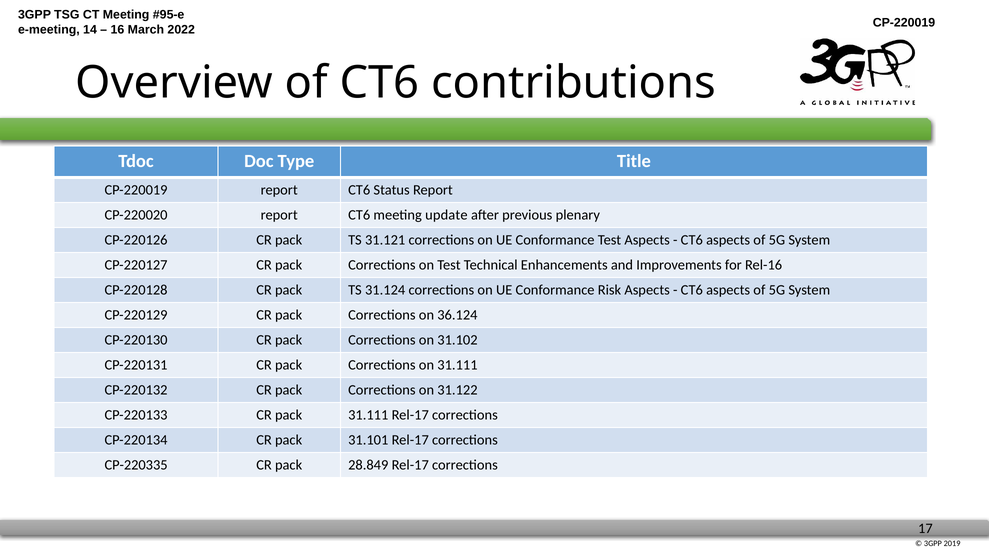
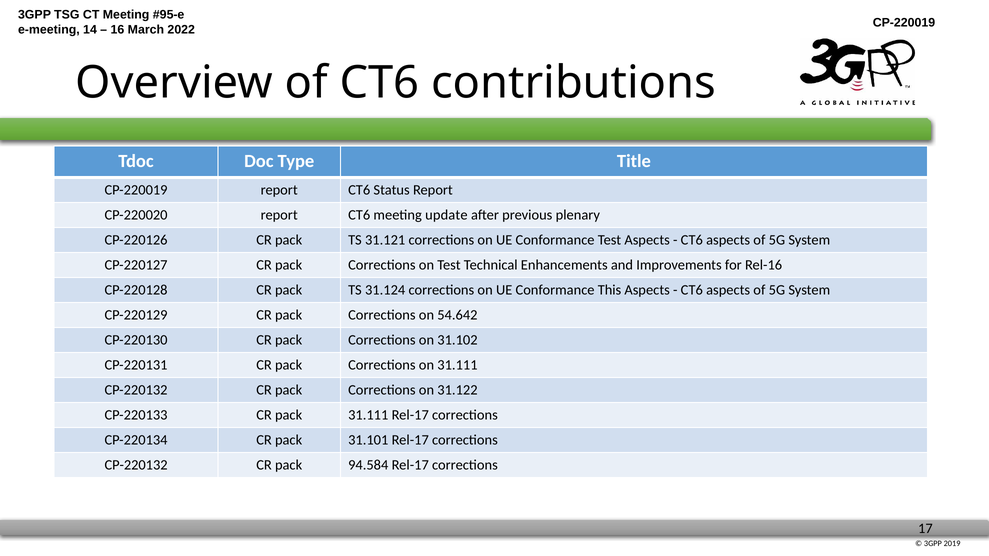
Risk: Risk -> This (610, 290)
36.124: 36.124 -> 54.642 (457, 315)
CP-220335: CP-220335 -> CP-220132 (136, 465)
28.849: 28.849 -> 94.584 (368, 465)
